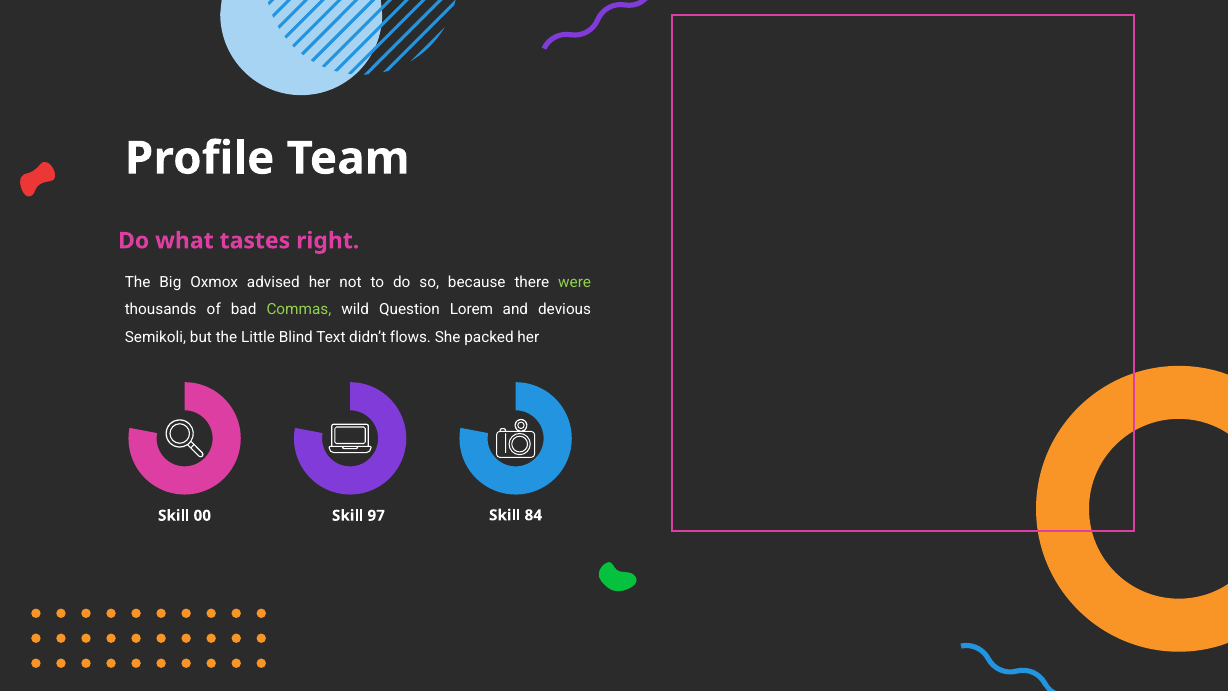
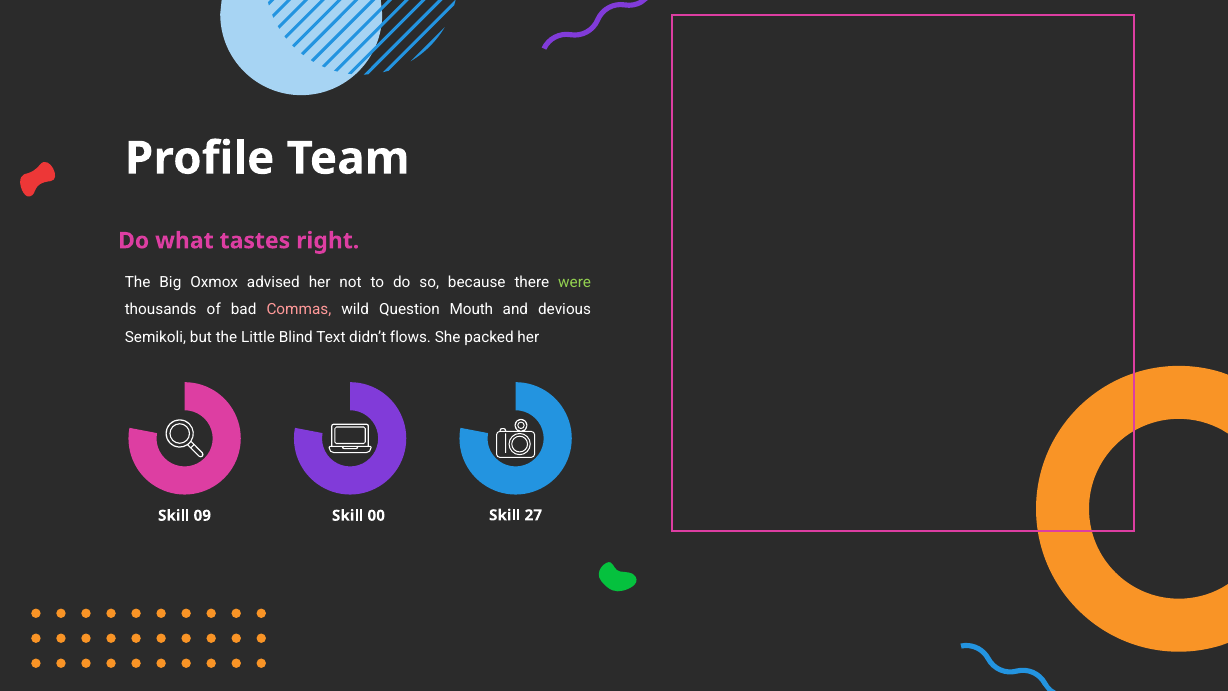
Commas colour: light green -> pink (299, 309)
Lorem: Lorem -> Mouth (471, 309)
00: 00 -> 09 (202, 515)
97: 97 -> 00 (376, 515)
84: 84 -> 27 (533, 515)
